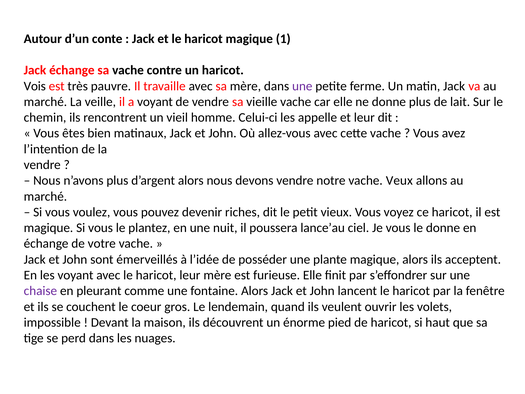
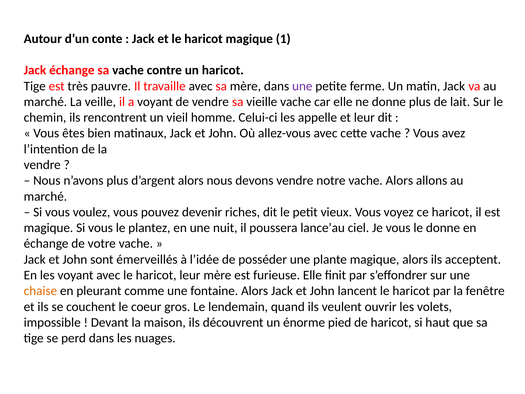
Vois: Vois -> Tige (35, 86)
vache Veux: Veux -> Alors (399, 180)
chaise colour: purple -> orange (40, 291)
